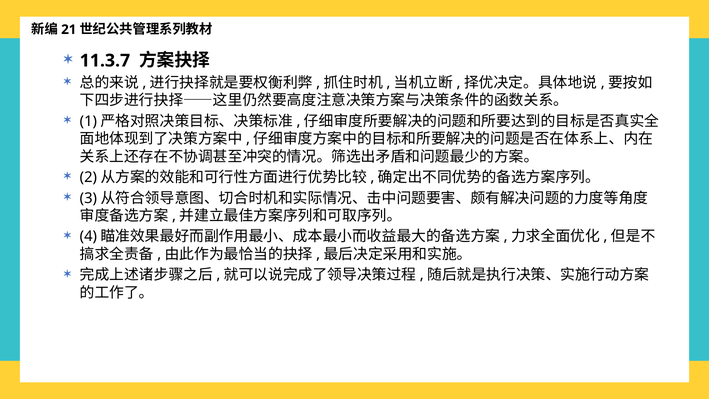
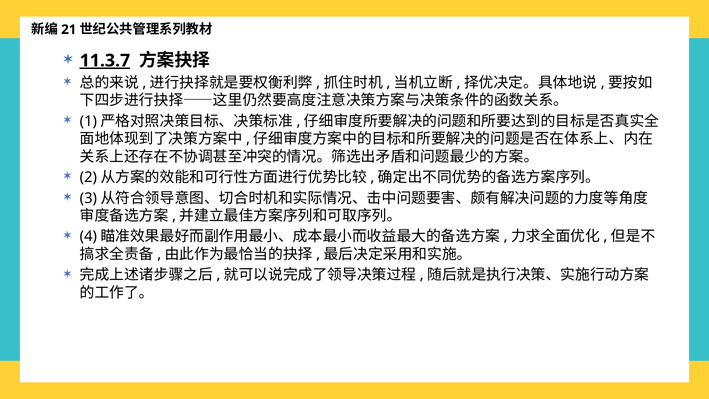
11.3.7 underline: none -> present (105, 61)
